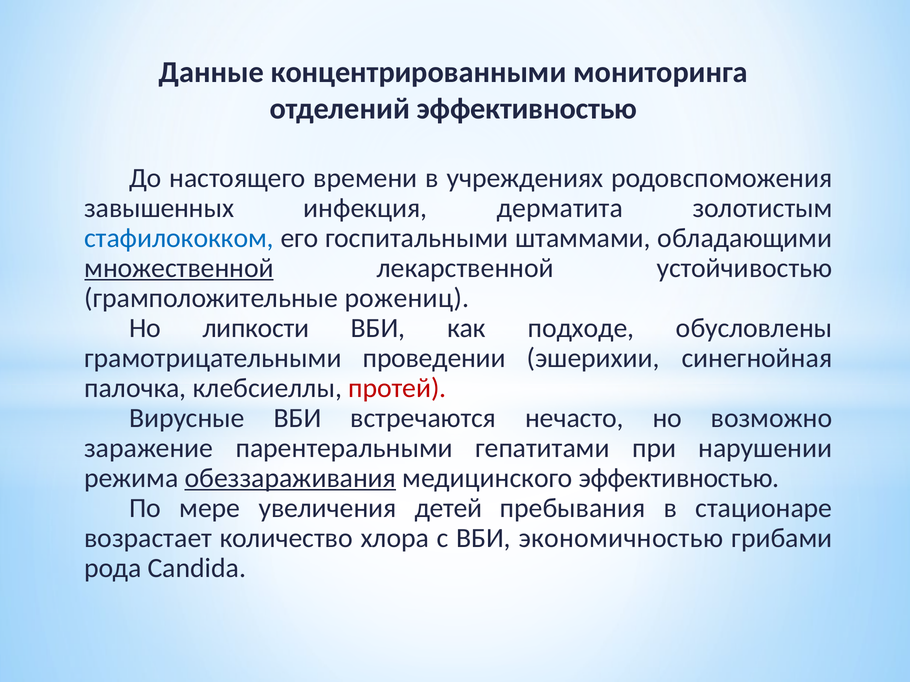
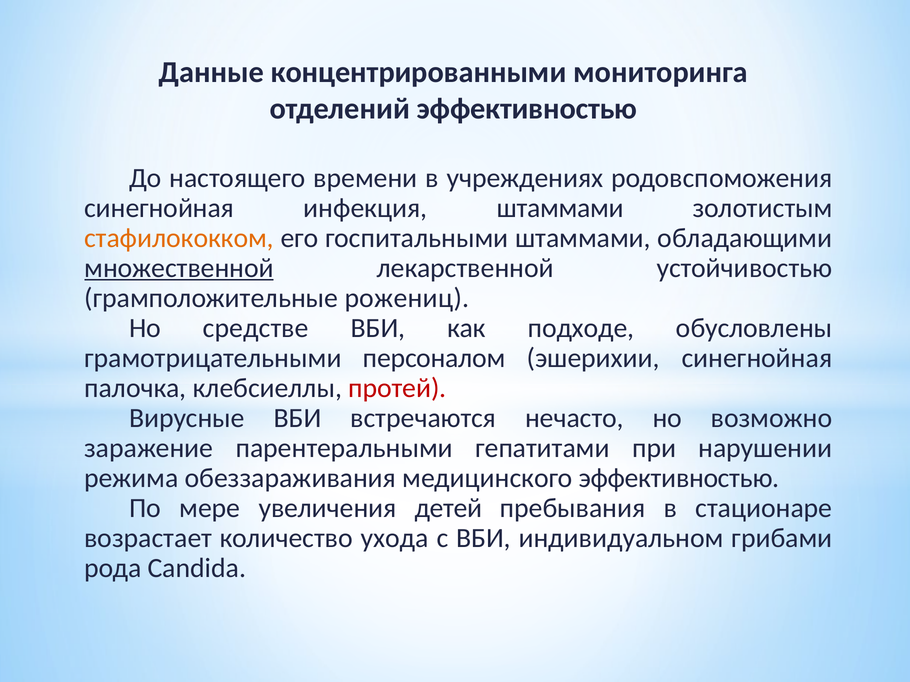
завышенных: завышенных -> синегнойная (159, 208)
инфекция дерматита: дерматита -> штаммами (560, 208)
стафилококком colour: blue -> orange (179, 238)
липкости: липкости -> средстве (256, 328)
проведении: проведении -> персоналом (434, 358)
обеззараживания underline: present -> none (290, 478)
хлора: хлора -> ухода (395, 538)
экономичностью: экономичностью -> индивидуальном (621, 538)
